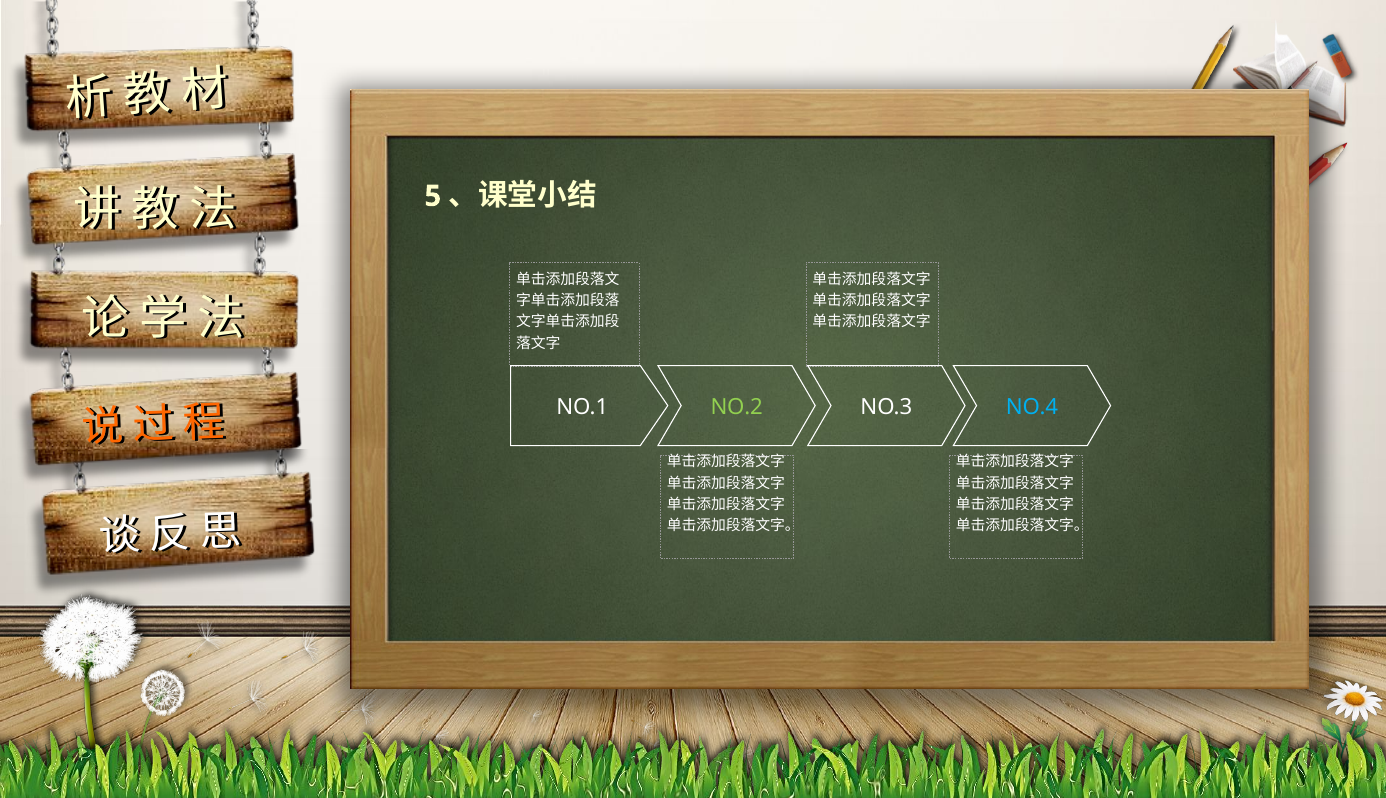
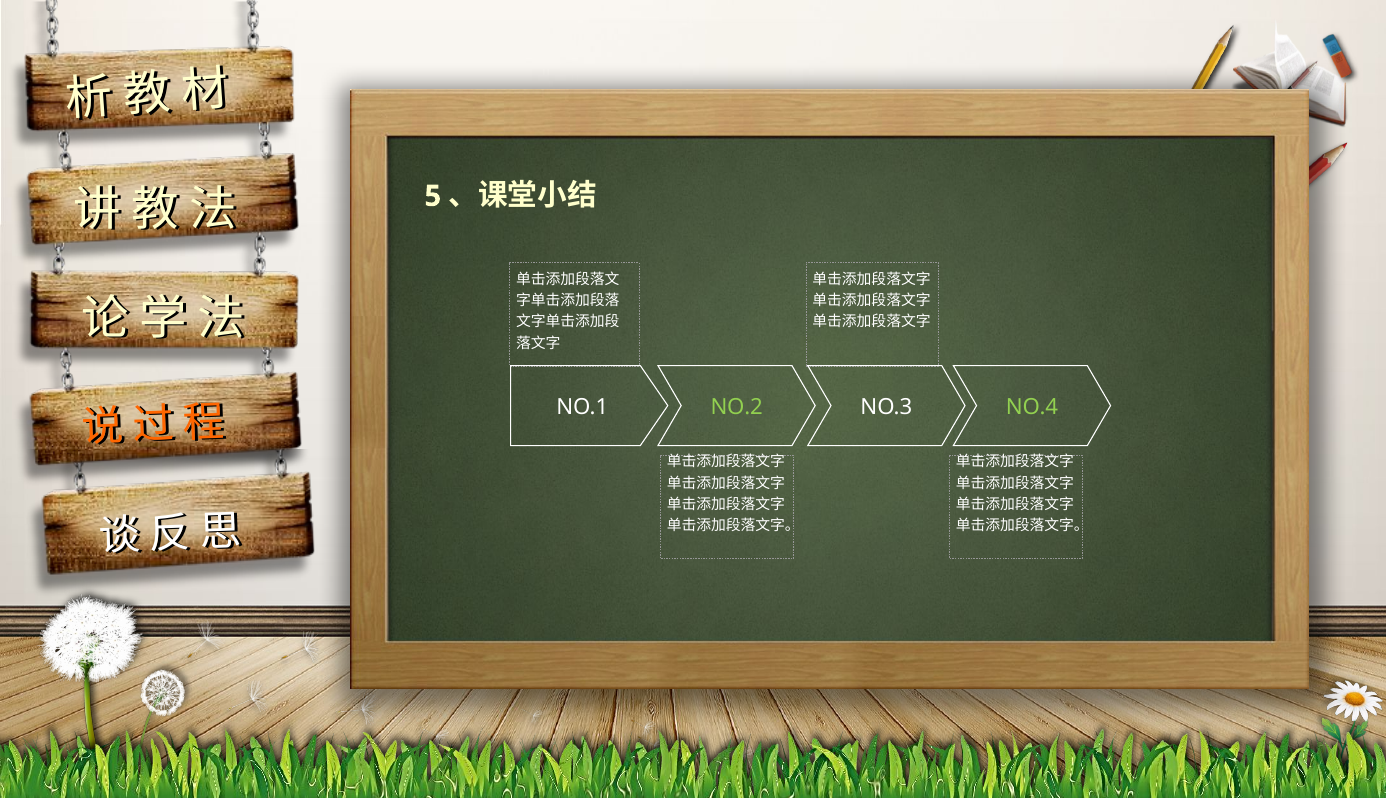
NO.4 colour: light blue -> light green (1032, 407)
